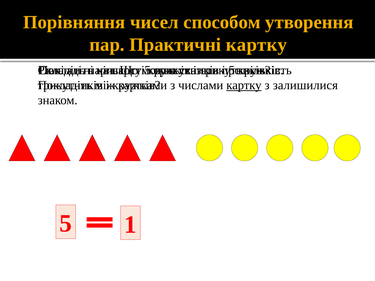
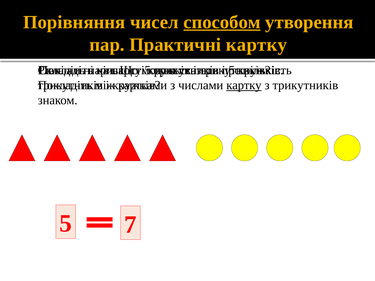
способом underline: none -> present (222, 22)
з залишилися: залишилися -> трикутників (305, 85)
1: 1 -> 7 (130, 225)
